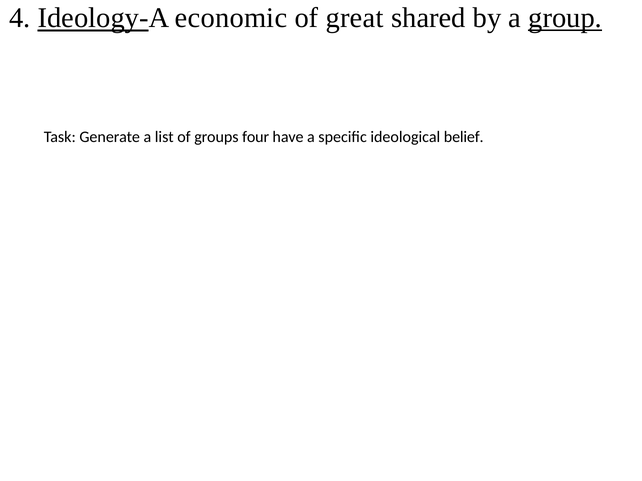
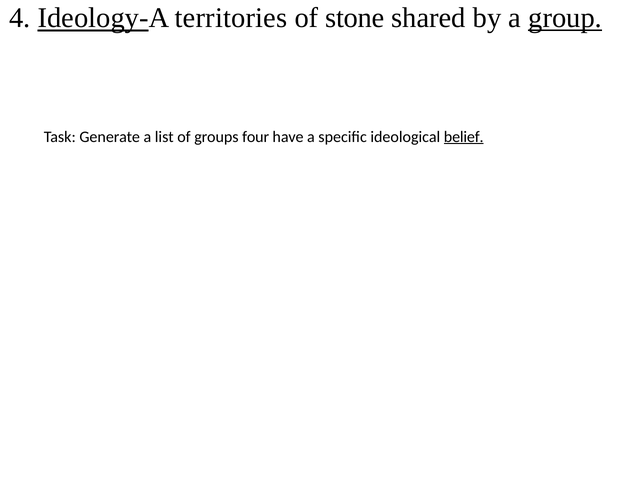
economic: economic -> territories (231, 18)
great: great -> stone (355, 18)
belief underline: none -> present (464, 137)
